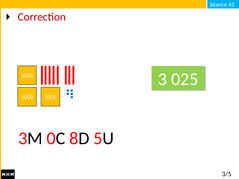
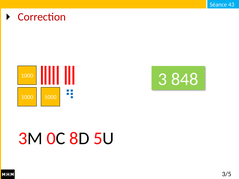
025: 025 -> 848 (185, 79)
